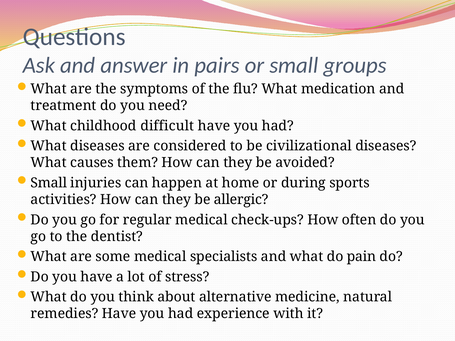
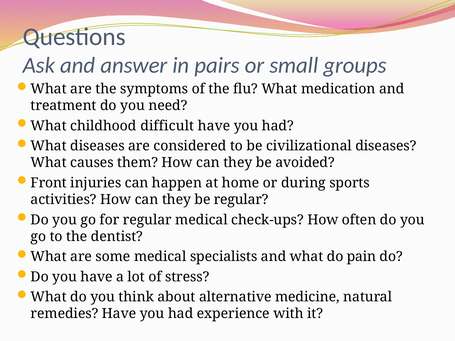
Small: Small -> Front (49, 183)
be allergic: allergic -> regular (241, 200)
